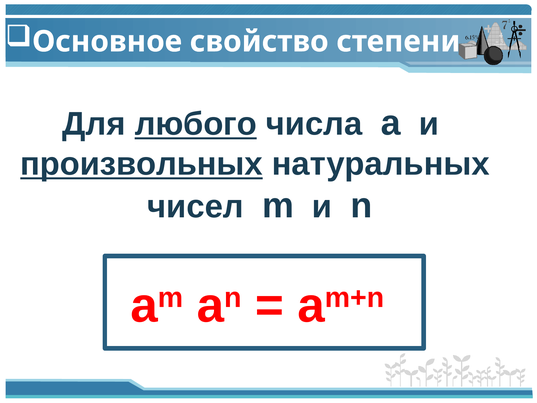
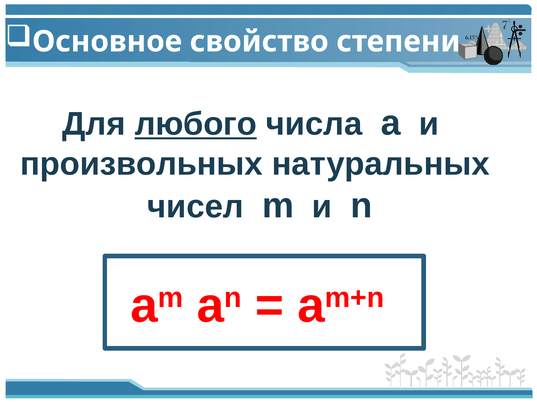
произвольных underline: present -> none (141, 164)
